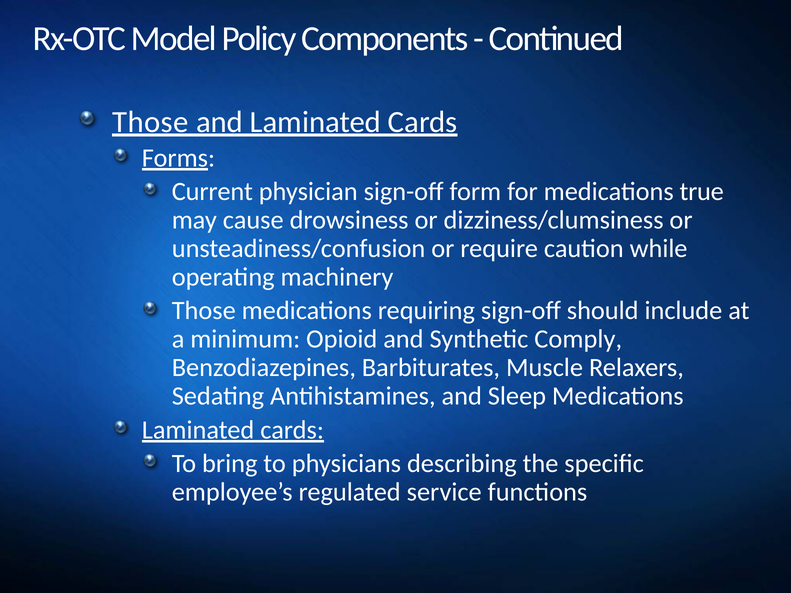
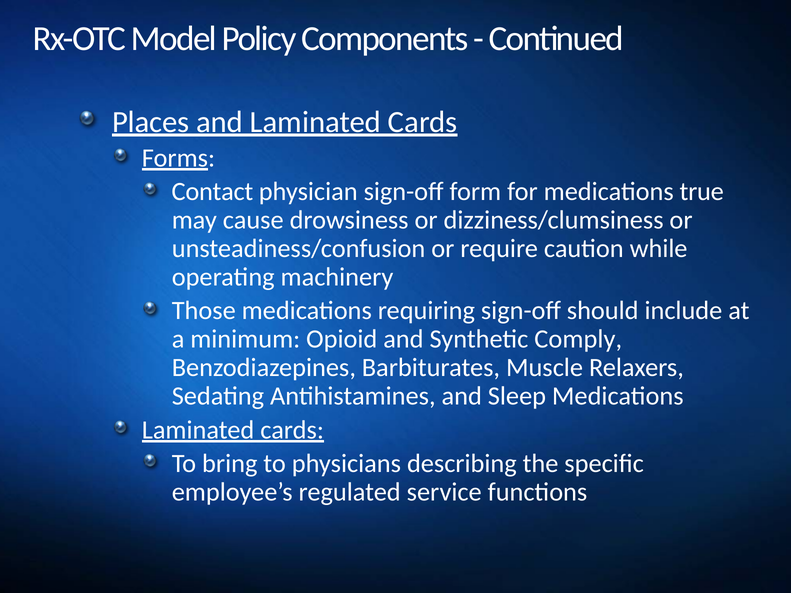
Those: Those -> Places (151, 122)
Current: Current -> Contact (212, 192)
